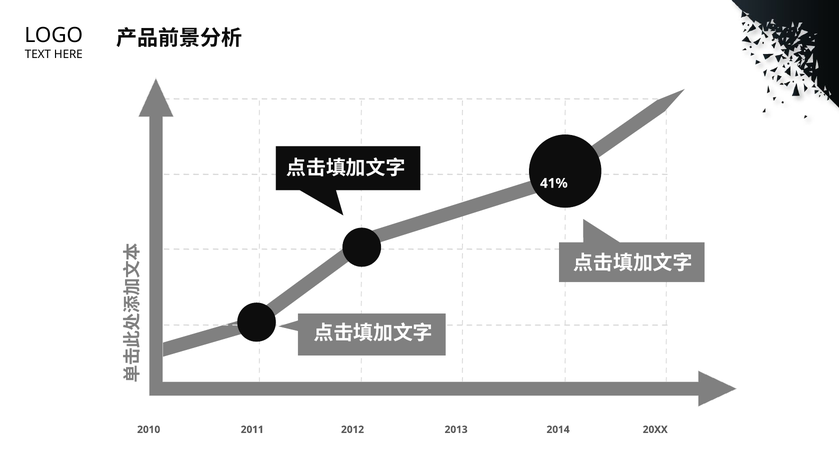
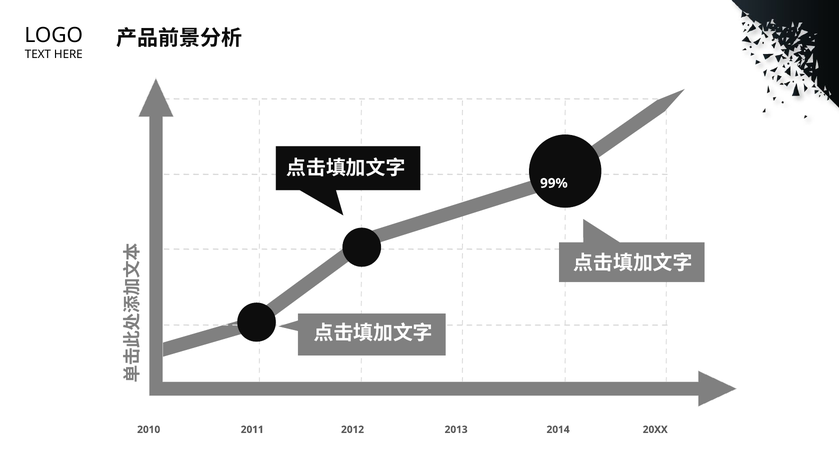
41%: 41% -> 99% (554, 183)
